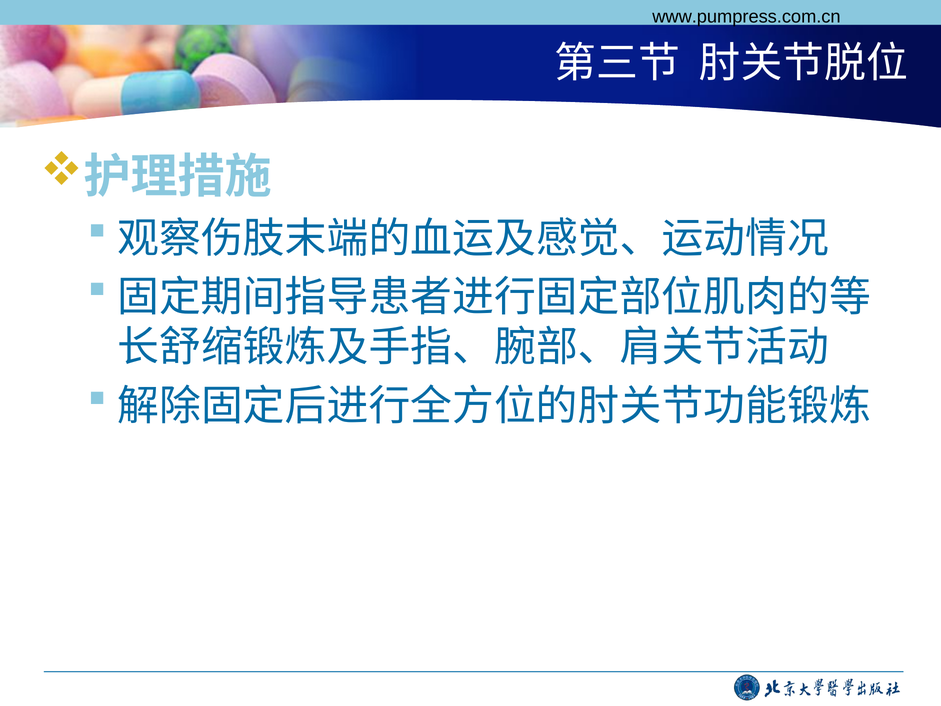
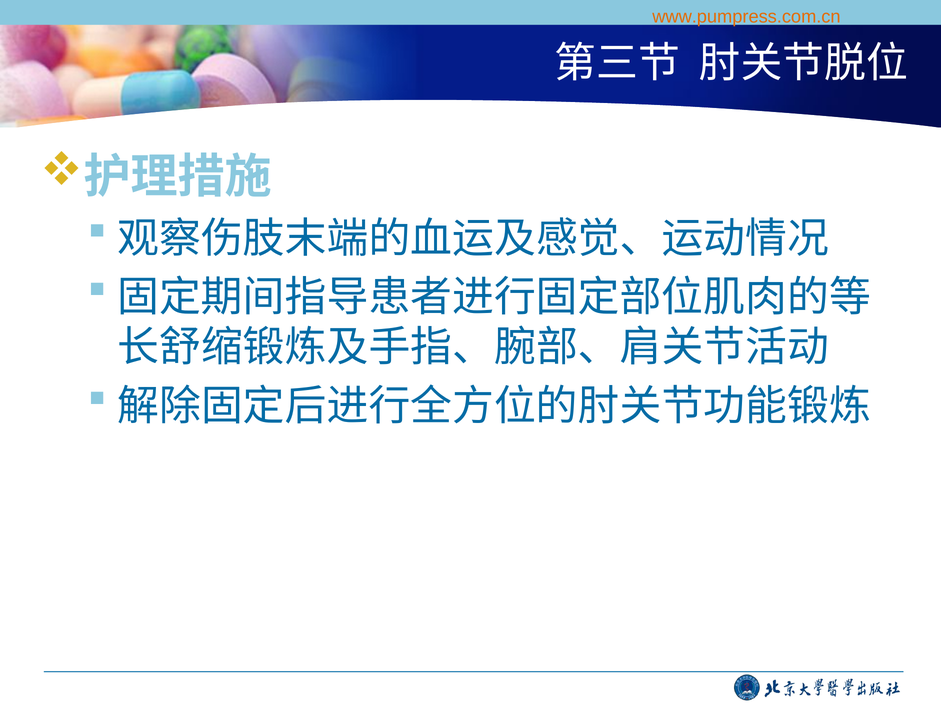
www.pumpress.com.cn colour: black -> orange (746, 17)
